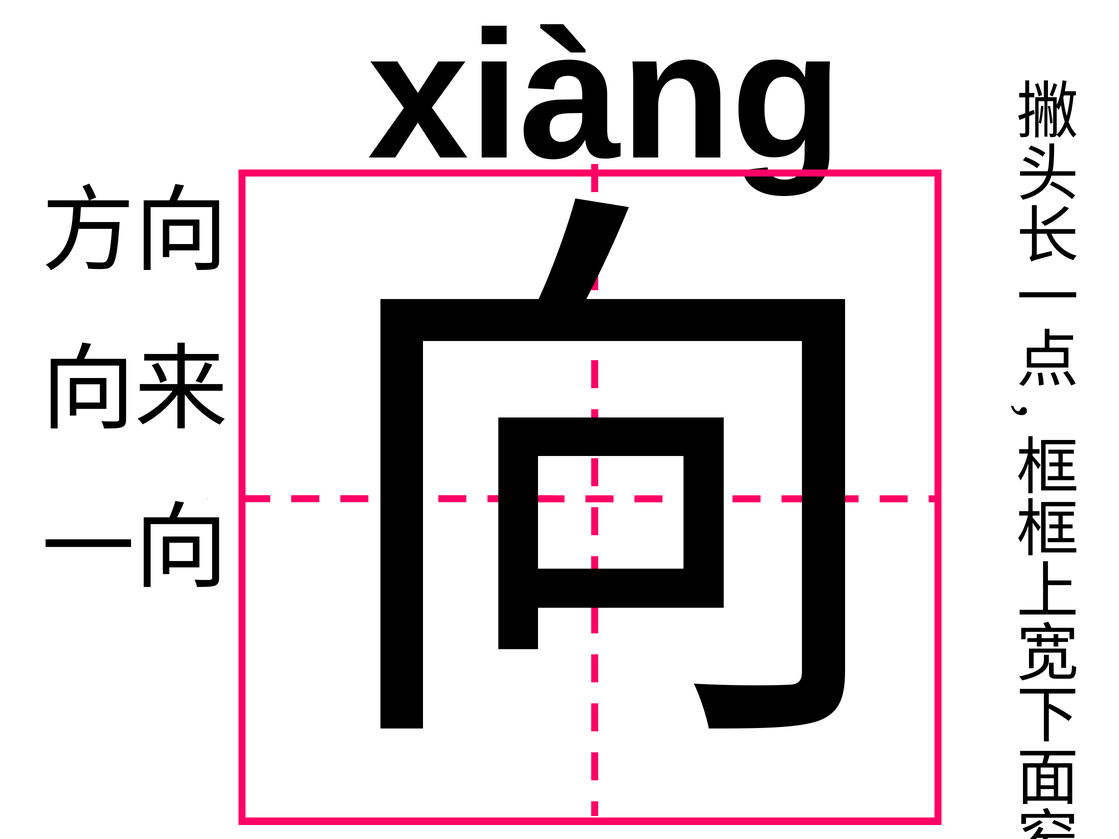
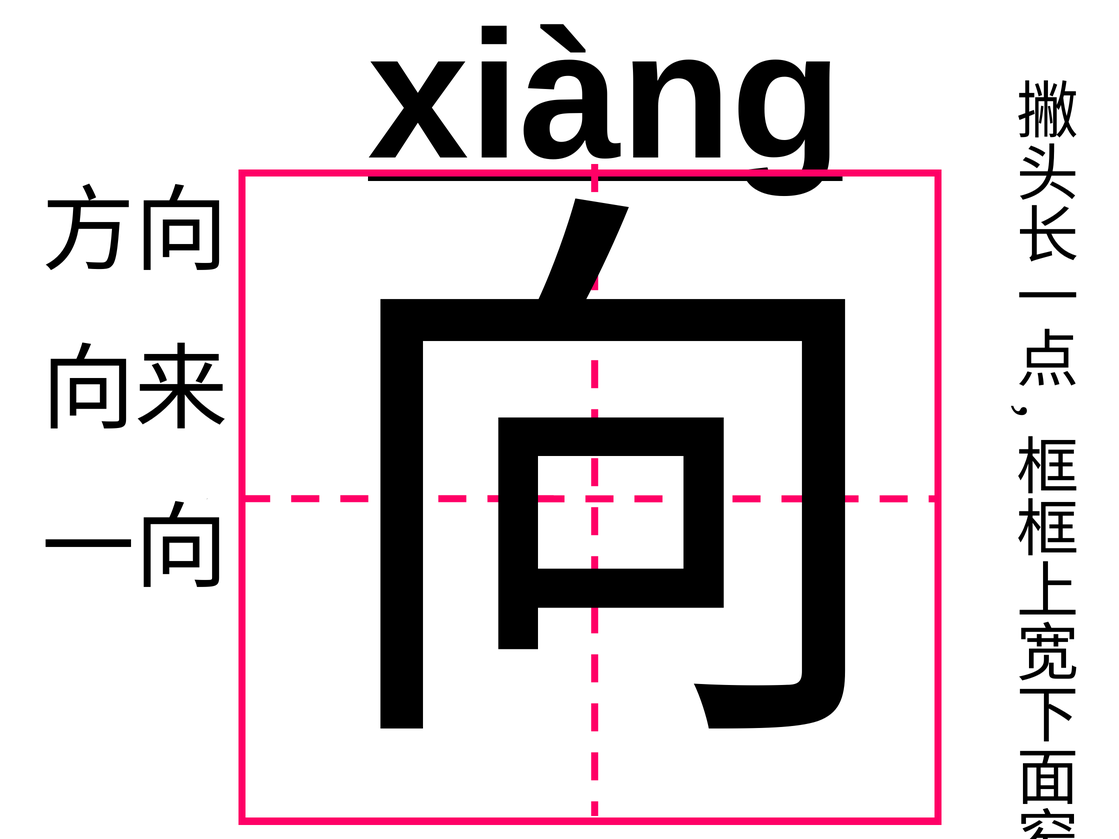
xiàng underline: none -> present (605, 98)
